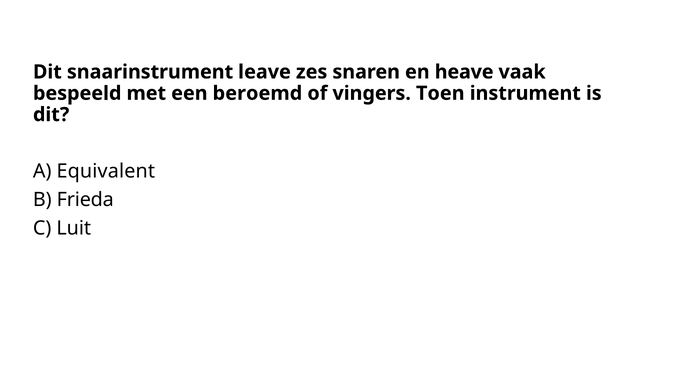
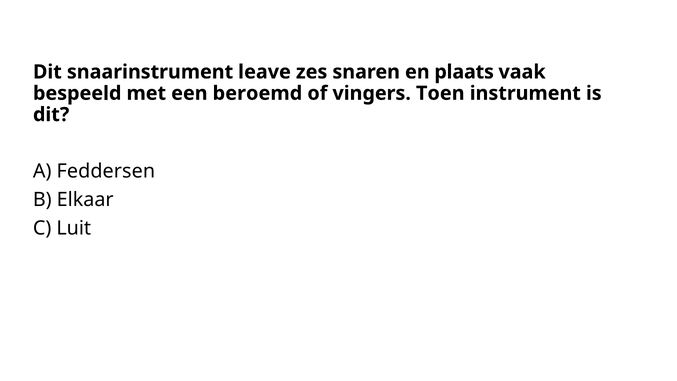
heave: heave -> plaats (464, 72)
Equivalent: Equivalent -> Feddersen (106, 171)
Frieda: Frieda -> Elkaar (85, 200)
